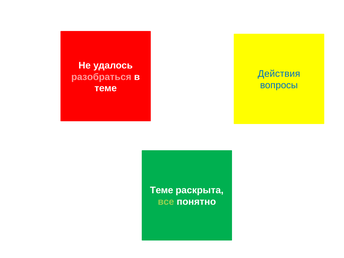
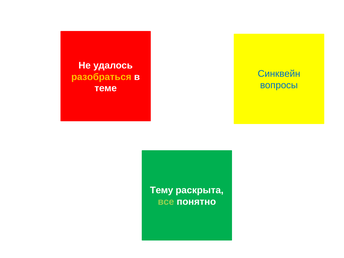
Действия: Действия -> Синквейн (279, 74)
разобраться colour: pink -> yellow (101, 77)
Теме: Теме -> Тему (162, 190)
